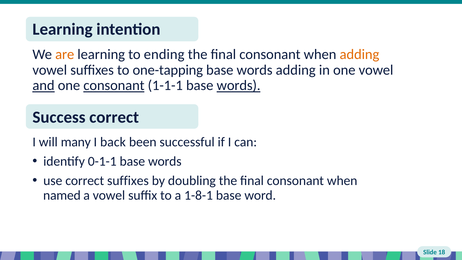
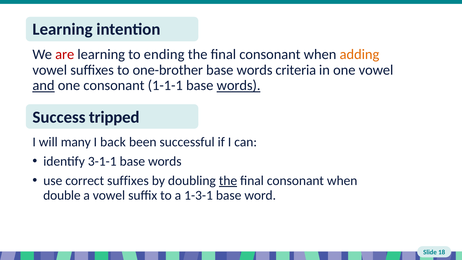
are colour: orange -> red (65, 54)
one-tapping: one-tapping -> one-brother (168, 70)
words adding: adding -> criteria (296, 70)
consonant underline: present -> none (114, 85)
Success correct: correct -> tripped (114, 117)
0-1-1: 0-1-1 -> 3-1-1 (102, 161)
the underline: none -> present (228, 181)
named: named -> double (62, 195)
1-8-1: 1-8-1 -> 1-3-1 (199, 195)
